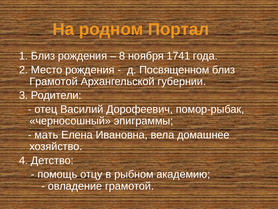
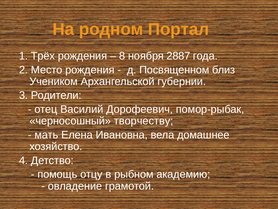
1 Близ: Близ -> Трёх (43, 56)
1741: 1741 -> 2887 (178, 56)
Грамотой: Грамотой -> Учеником (54, 81)
эпиграммы: эпиграммы -> творчеству (144, 121)
